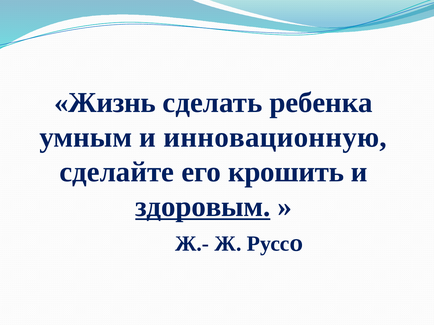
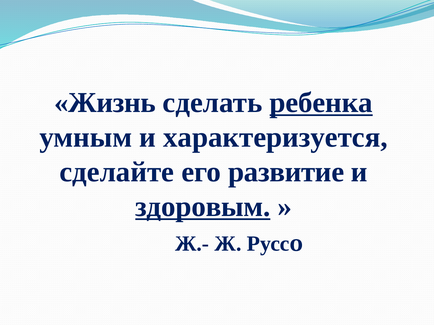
ребенка underline: none -> present (321, 103)
инновационную: инновационную -> характеризуется (275, 138)
крошить: крошить -> развитие (286, 172)
